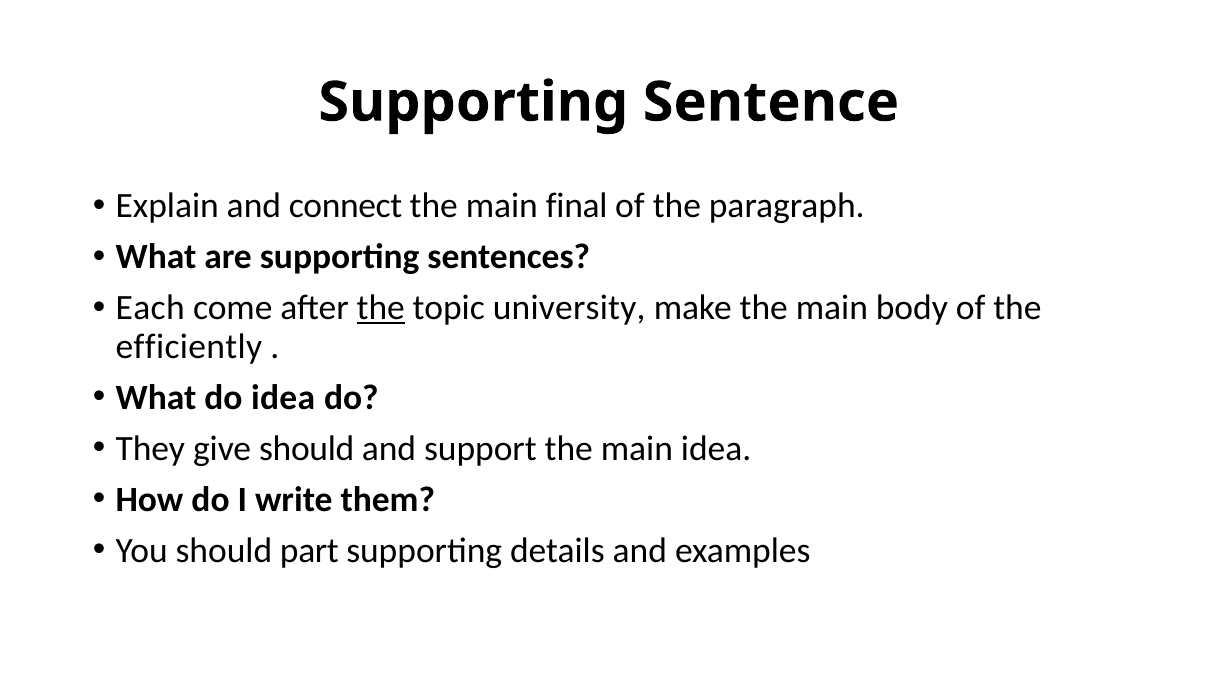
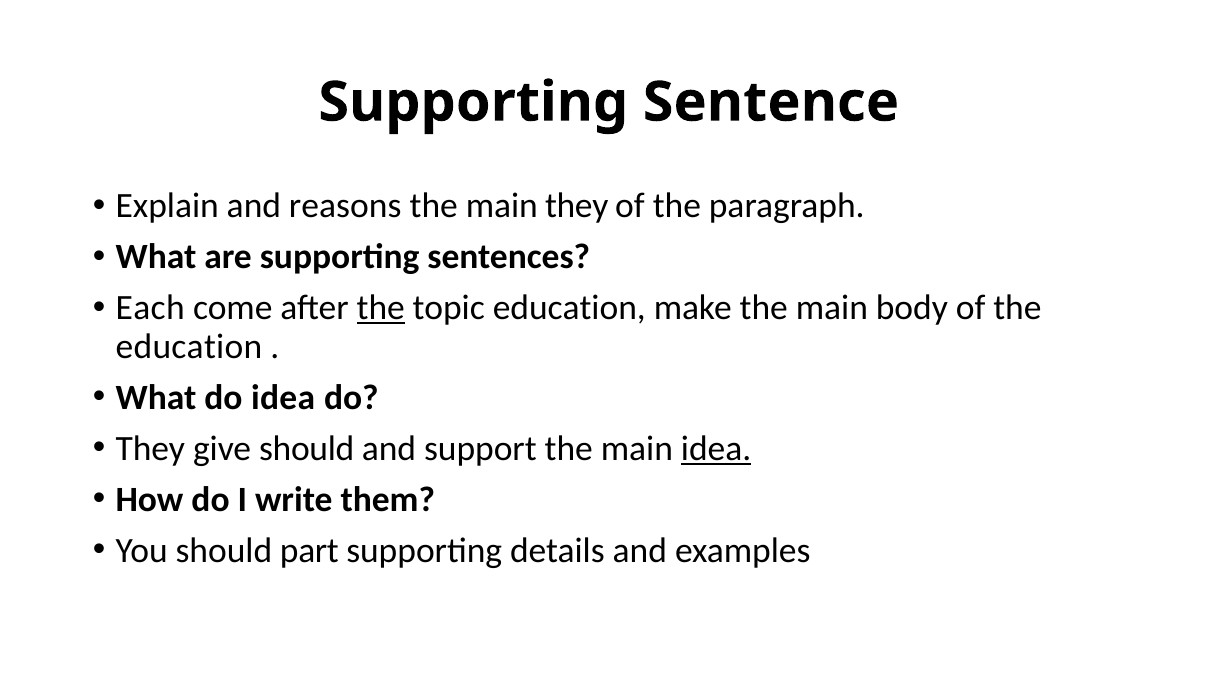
connect: connect -> reasons (345, 206)
main final: final -> they (577, 206)
topic university: university -> education (569, 308)
efficiently: efficiently -> education (189, 346)
idea underline: none -> present (716, 449)
